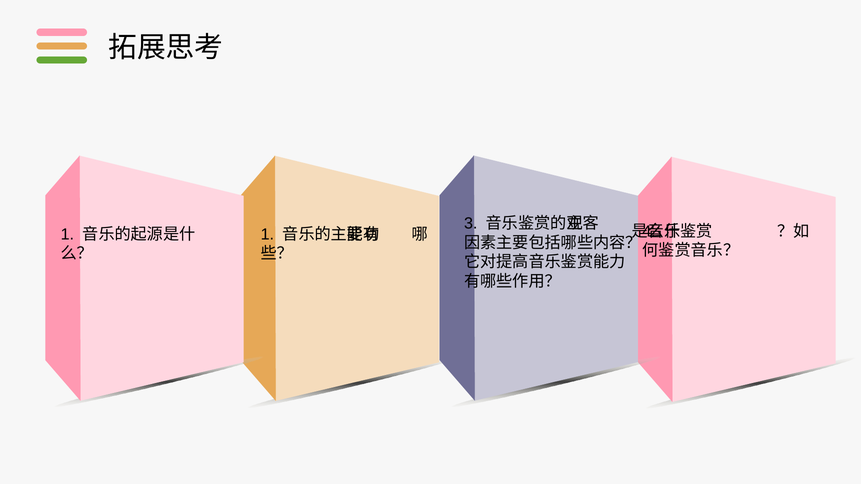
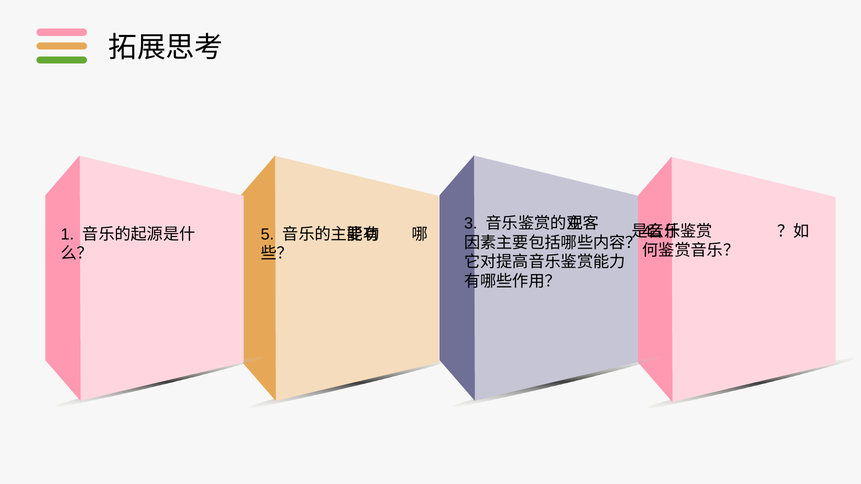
1: 1 -> 5 (267, 234)
